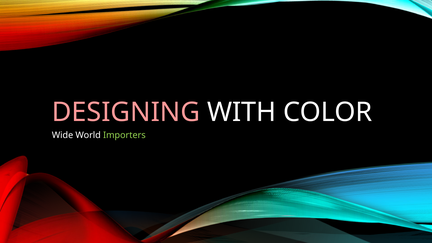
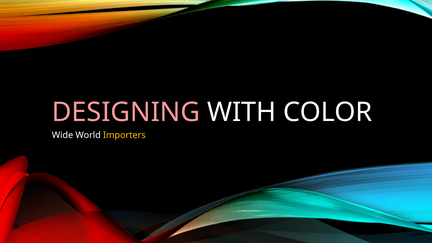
Importers colour: light green -> yellow (124, 135)
